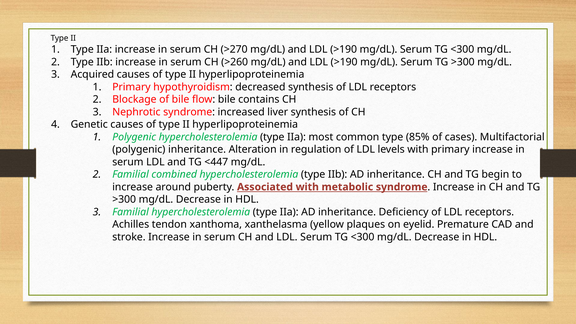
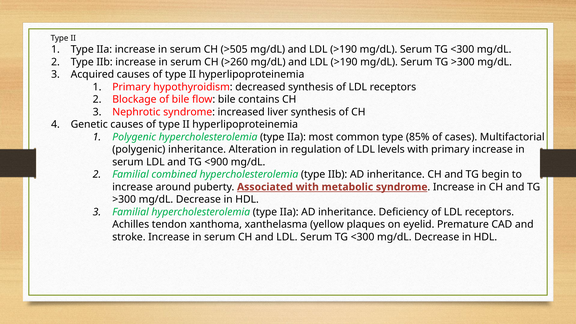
>270: >270 -> >505 (234, 50)
<447: <447 -> <900 (216, 162)
